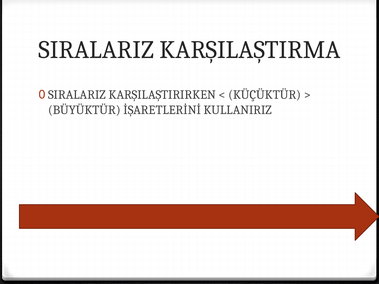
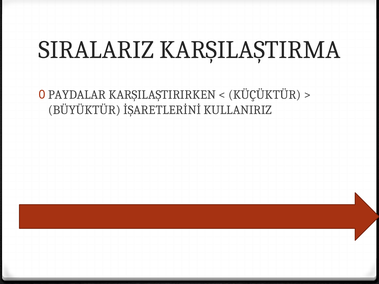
SIRALARIZ: SIRALARIZ -> PAYDALAR (77, 95)
